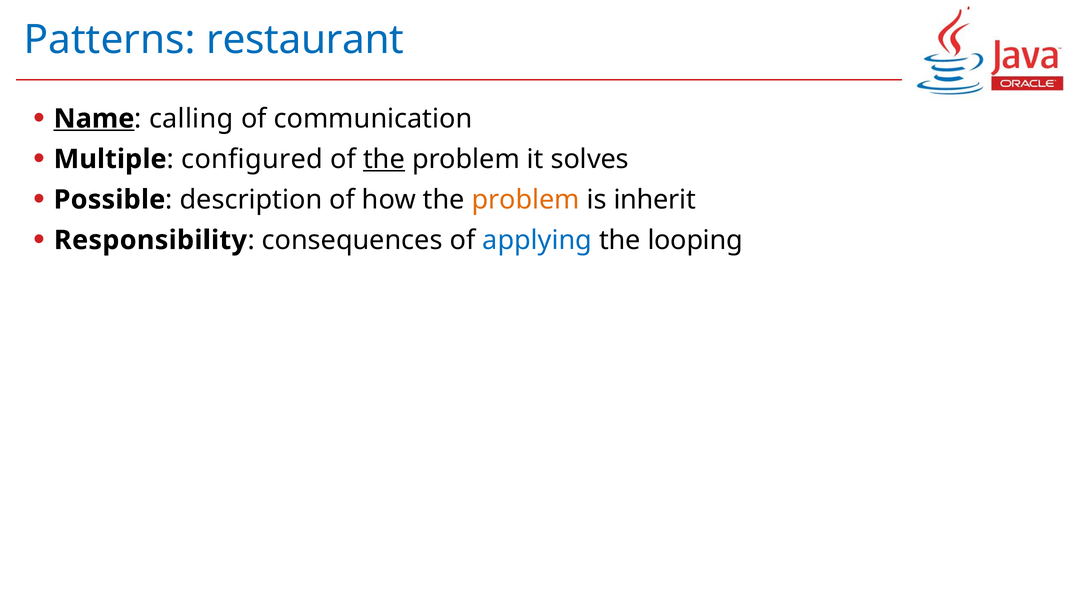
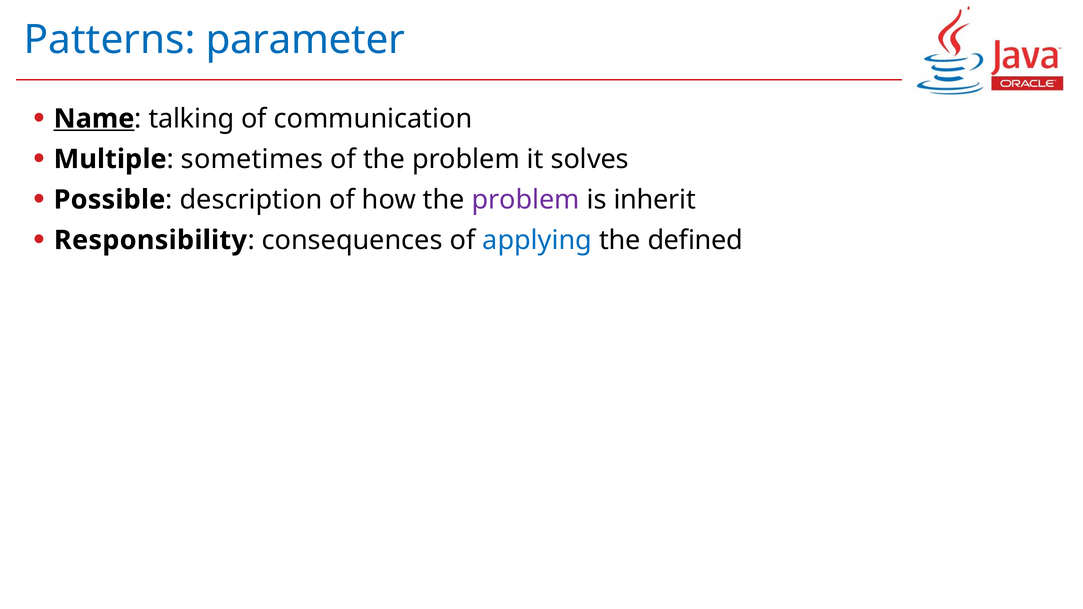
restaurant: restaurant -> parameter (305, 40)
calling: calling -> talking (191, 119)
configured: configured -> sometimes (252, 159)
the underline: present -> none (384, 159)
problem colour: orange -> purple (526, 200)
looping: looping -> defined (695, 240)
